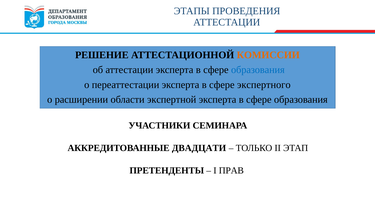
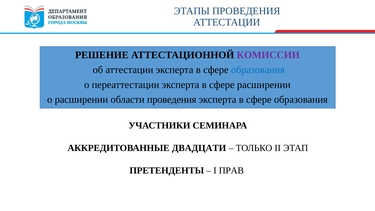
КОМИССИИ colour: orange -> purple (268, 55)
сфере экспертного: экспертного -> расширении (264, 85)
области экспертной: экспертной -> проведения (172, 100)
